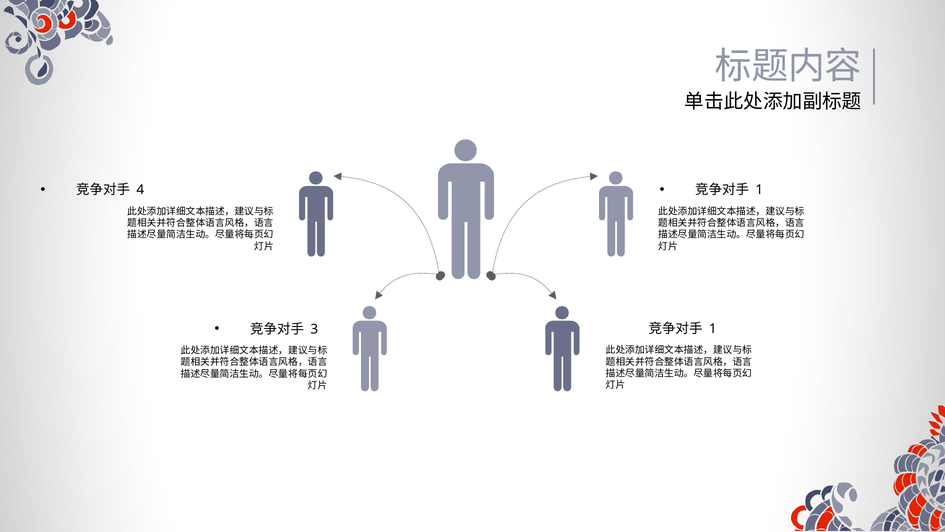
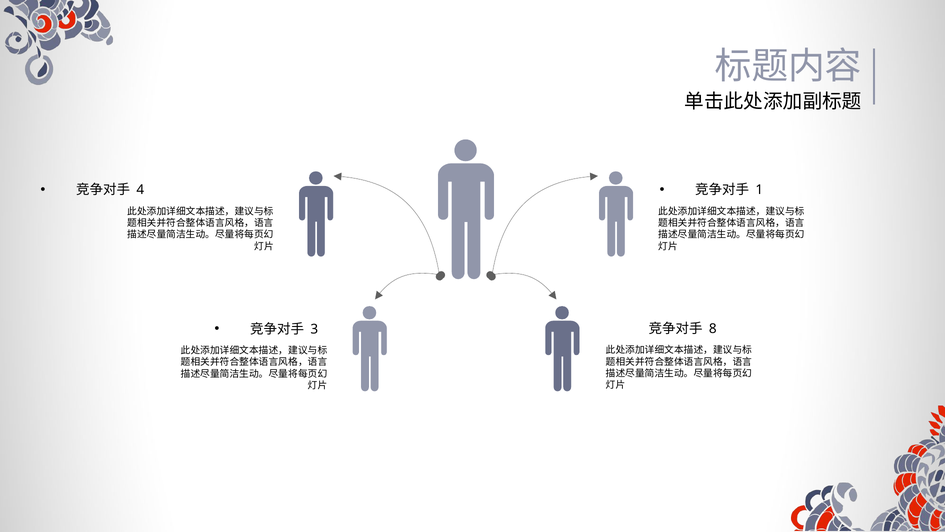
1: 1 -> 8 (713, 329)
